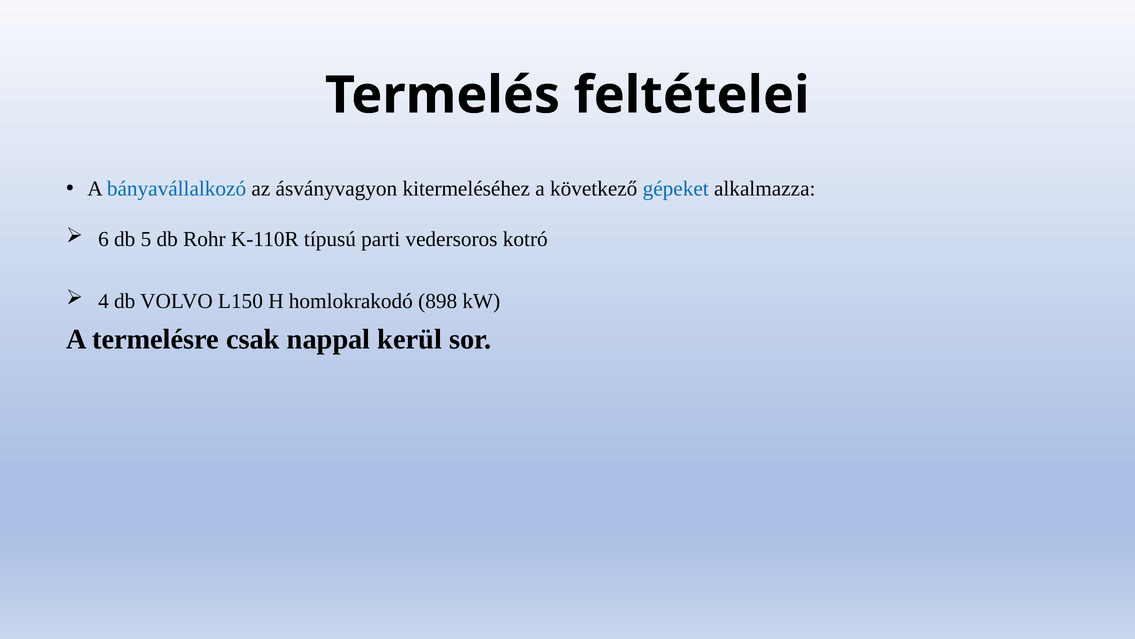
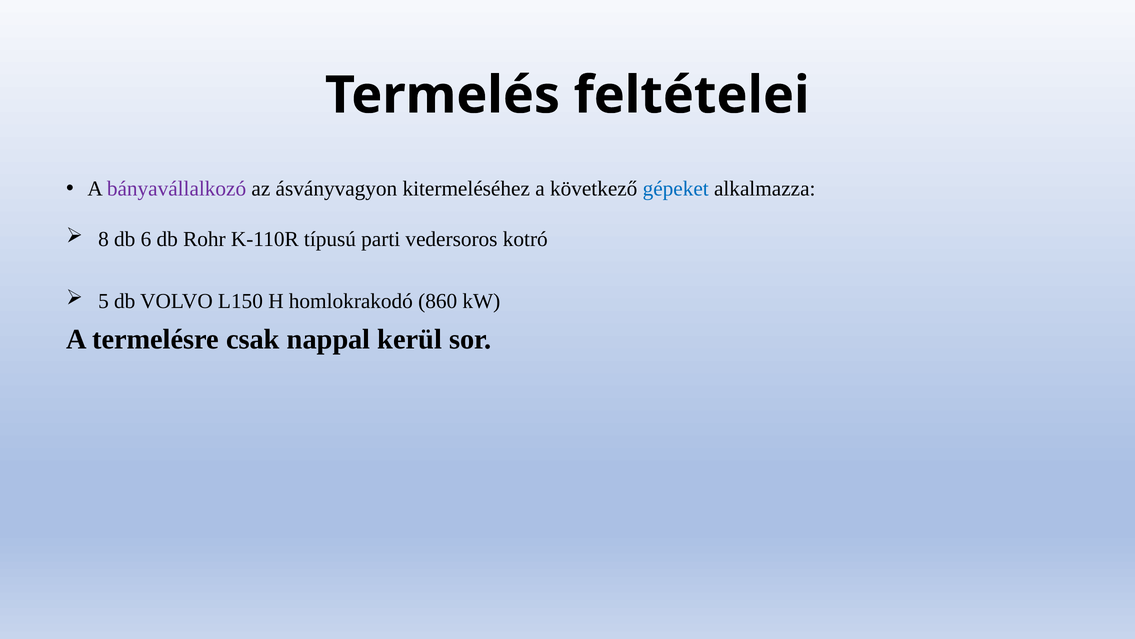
bányavállalkozó colour: blue -> purple (177, 189)
6: 6 -> 8 (103, 239)
5: 5 -> 6 (146, 239)
4: 4 -> 5 (103, 301)
898: 898 -> 860 (438, 301)
